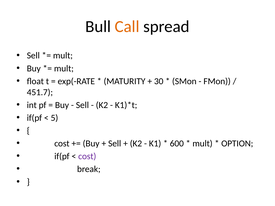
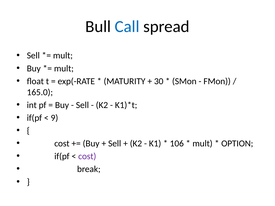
Call colour: orange -> blue (127, 27)
451.7: 451.7 -> 165.0 (40, 92)
5: 5 -> 9 (54, 118)
600: 600 -> 106 (177, 144)
